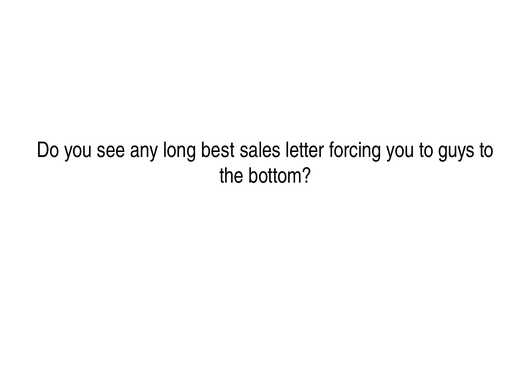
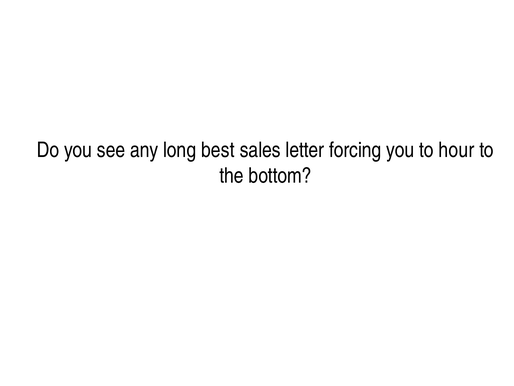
guys: guys -> hour (456, 150)
